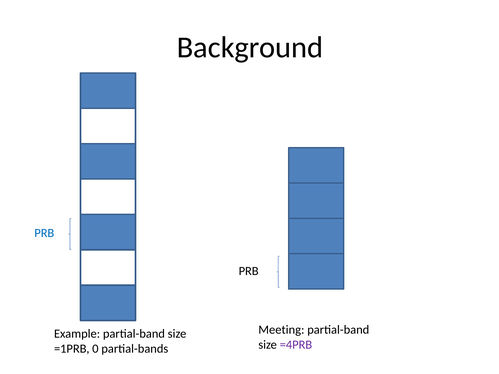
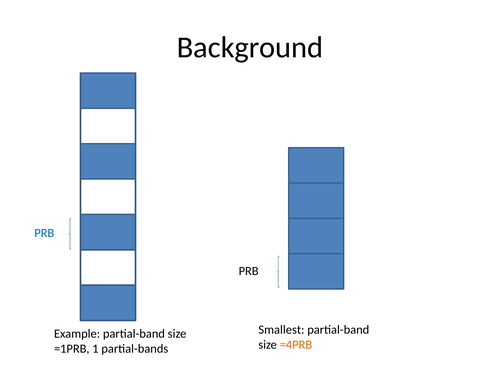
Meeting: Meeting -> Smallest (281, 330)
=4PRB colour: purple -> orange (296, 345)
0: 0 -> 1 (95, 349)
